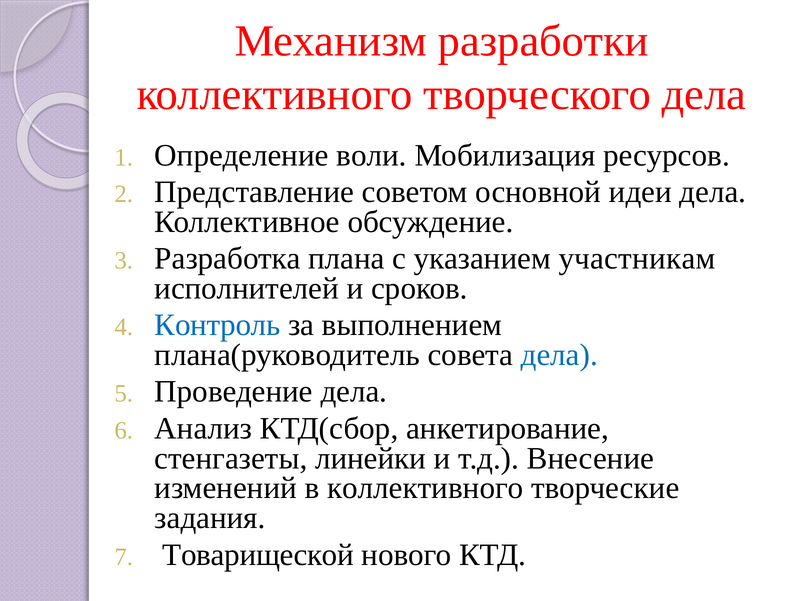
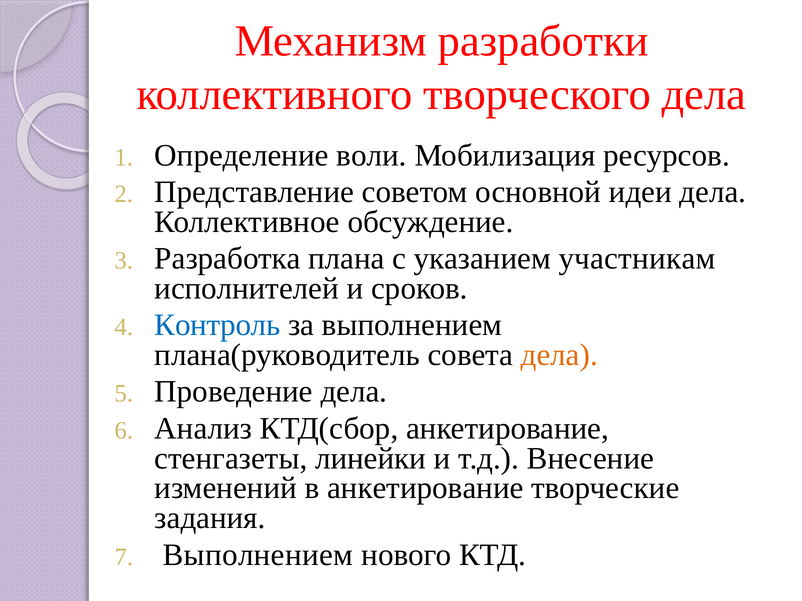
дела colour: blue -> orange (559, 355)
в коллективного: коллективного -> анкетирование (425, 489)
Товарищеской: Товарищеской -> Выполнением (258, 555)
